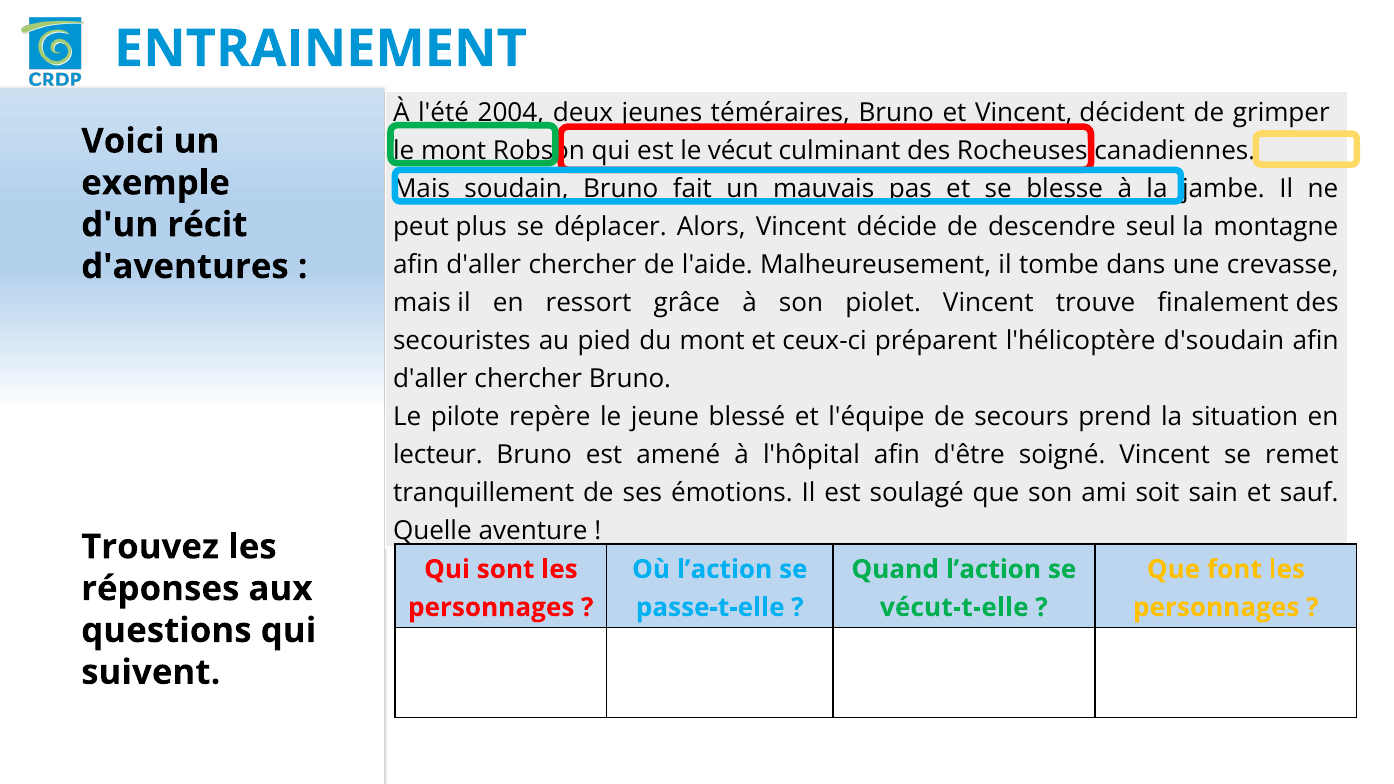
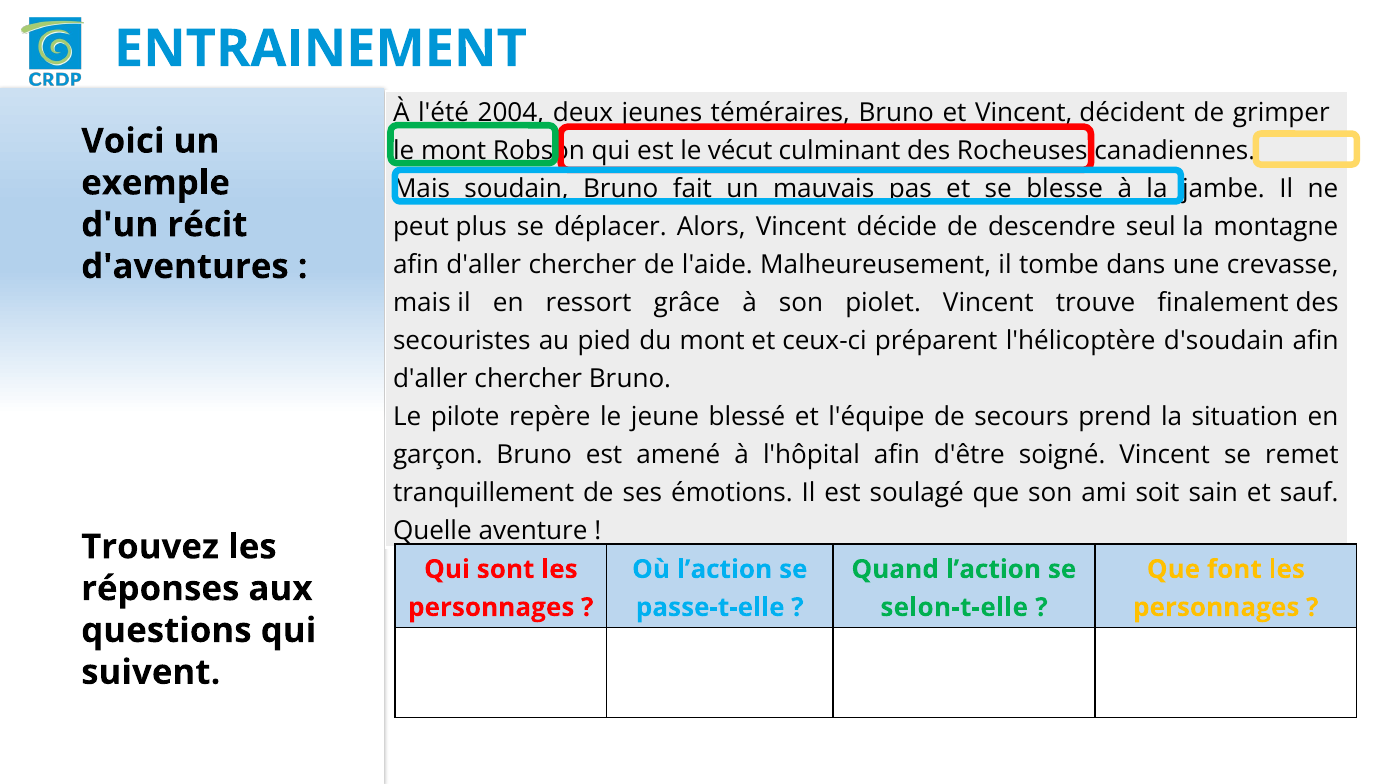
lecteur: lecteur -> garçon (438, 455)
vécut-t-elle: vécut-t-elle -> selon-t-elle (954, 607)
